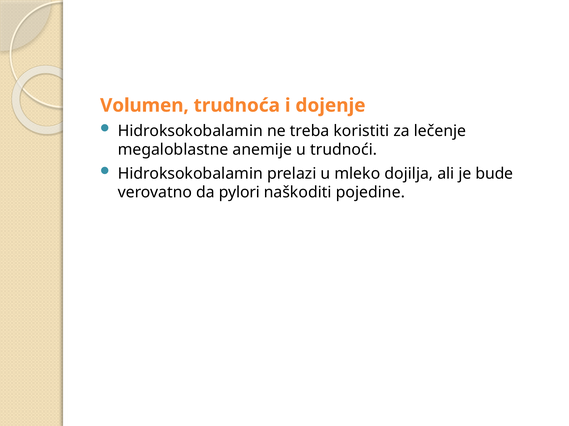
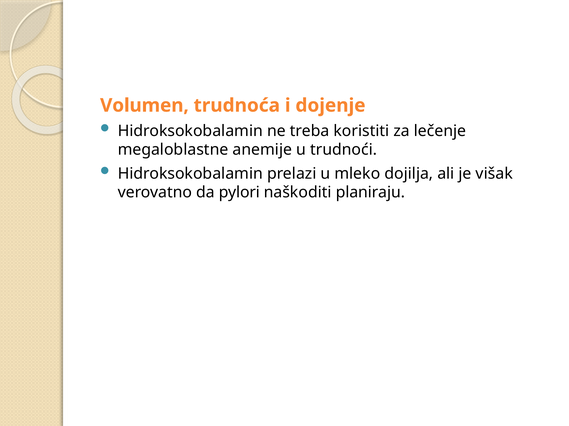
bude: bude -> višak (494, 174)
pojedine: pojedine -> planiraju (370, 193)
